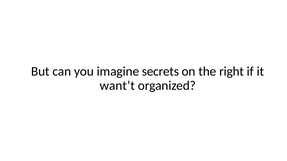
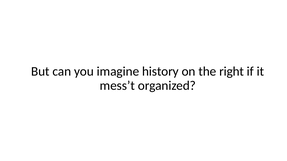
secrets: secrets -> history (160, 72)
want’t: want’t -> mess’t (117, 86)
